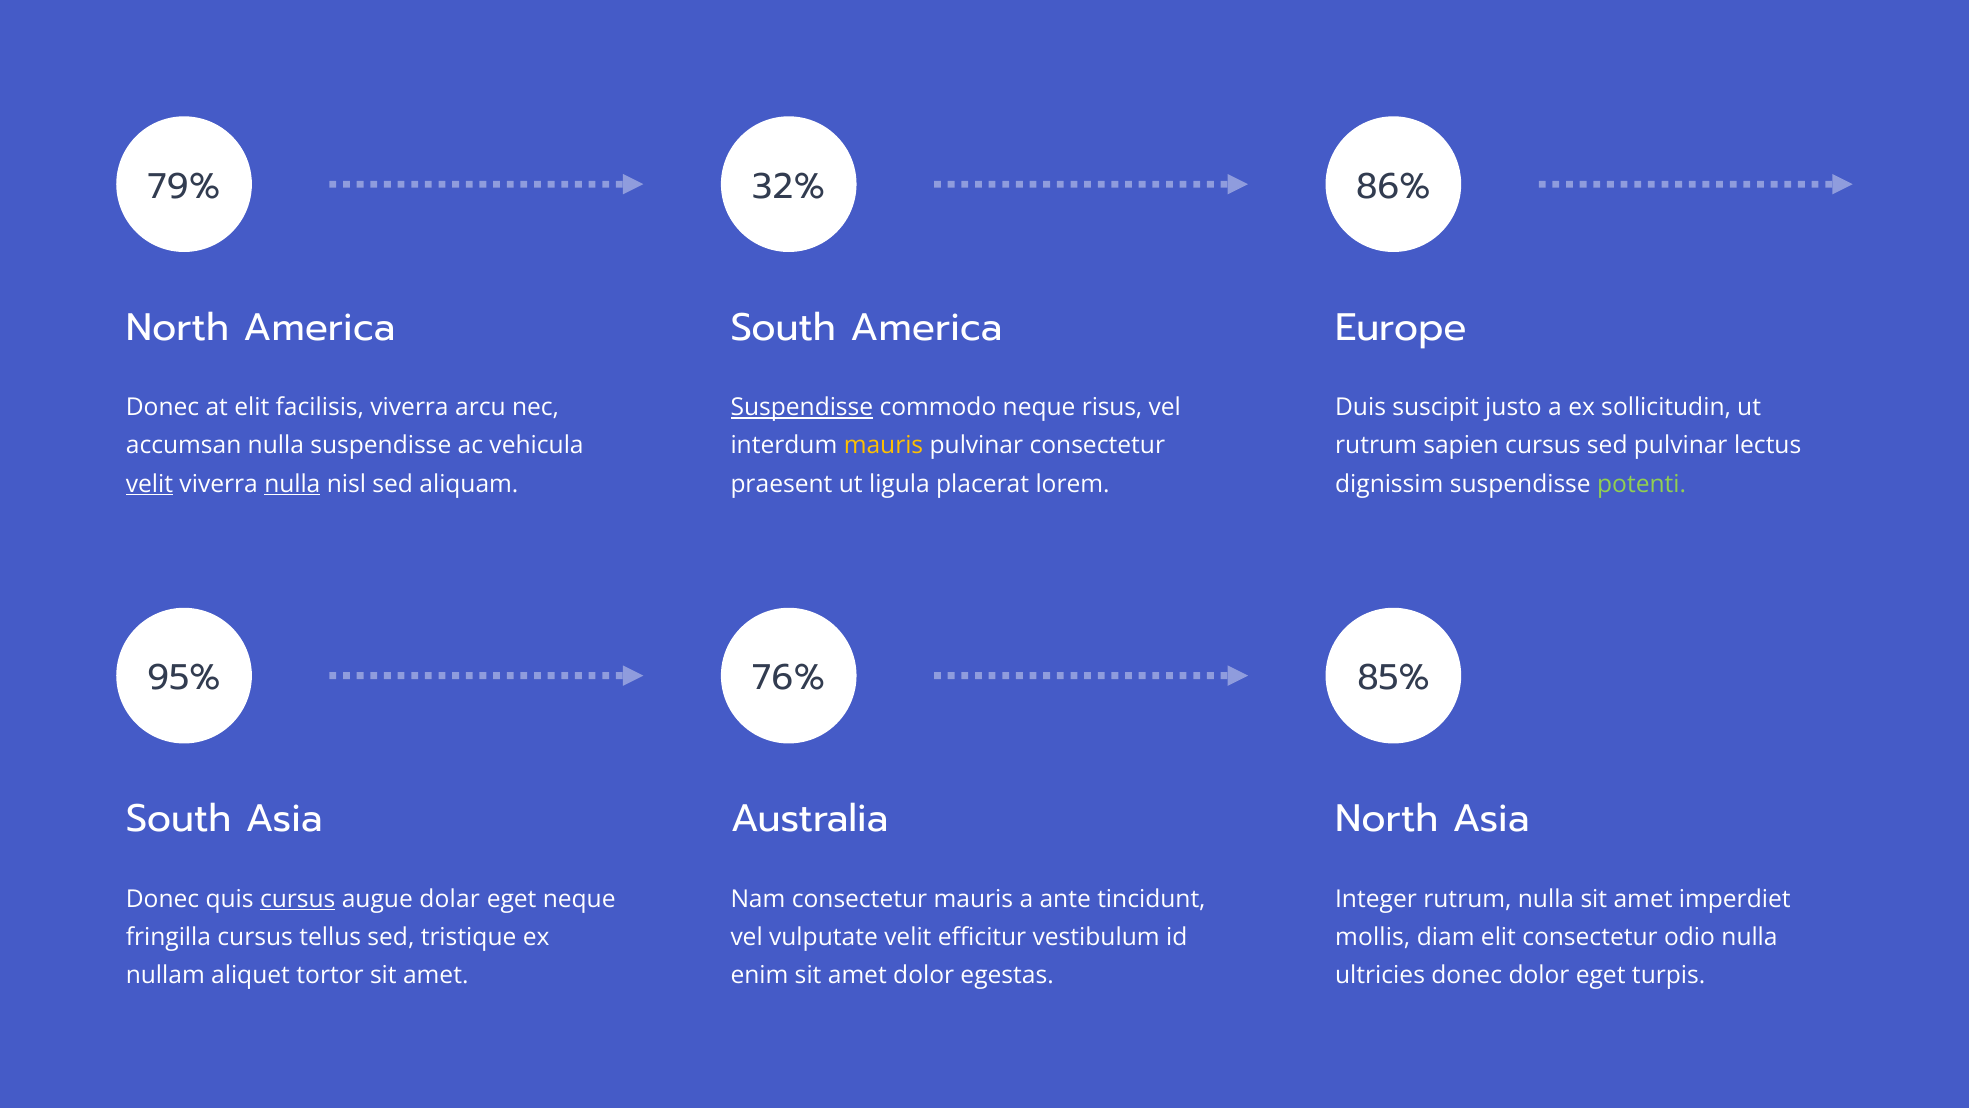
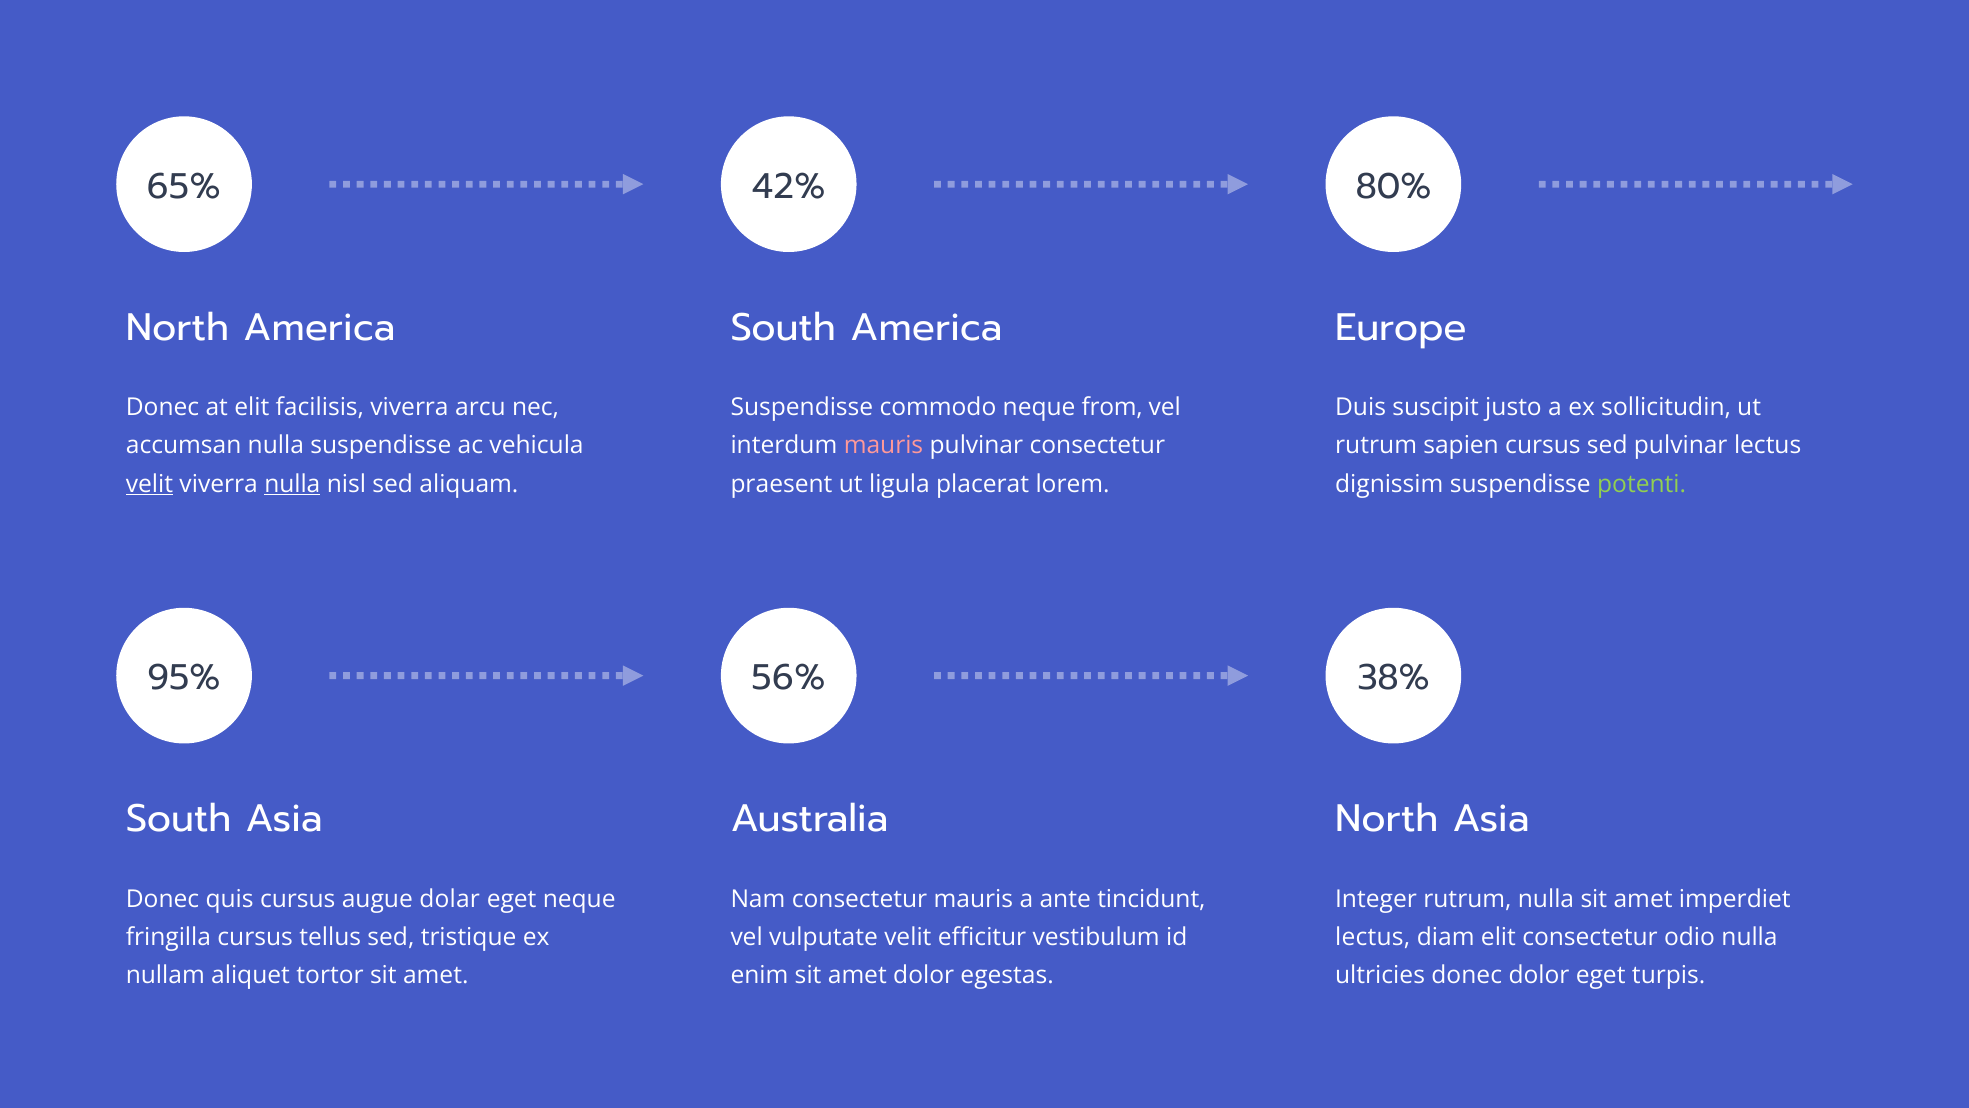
79%: 79% -> 65% (184, 186)
32%: 32% -> 42% (789, 186)
86%: 86% -> 80% (1394, 186)
Suspendisse underline: present -> none (802, 407)
risus: risus -> from (1112, 407)
mauris colour: yellow -> pink (883, 446)
76%: 76% -> 56% (789, 677)
85%: 85% -> 38% (1394, 677)
cursus underline: present -> none (298, 899)
mollis: mollis -> lectus (1373, 937)
